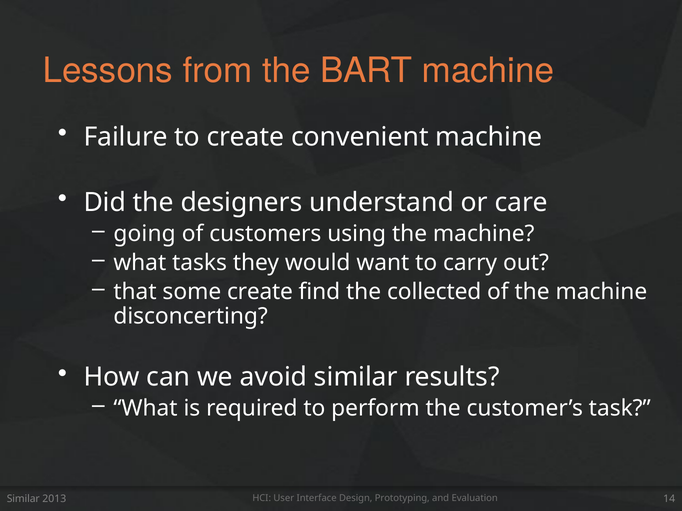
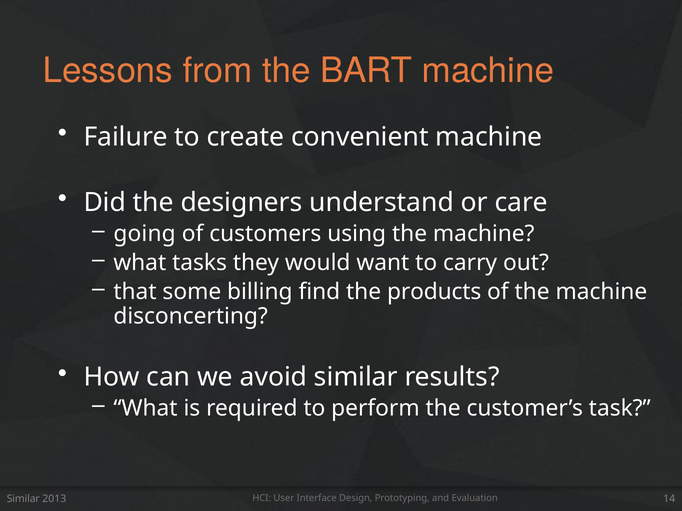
some create: create -> billing (260, 292)
collected: collected -> products (434, 292)
